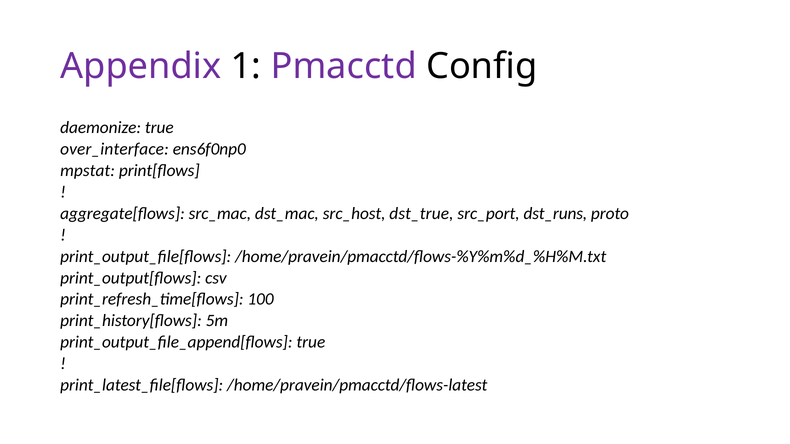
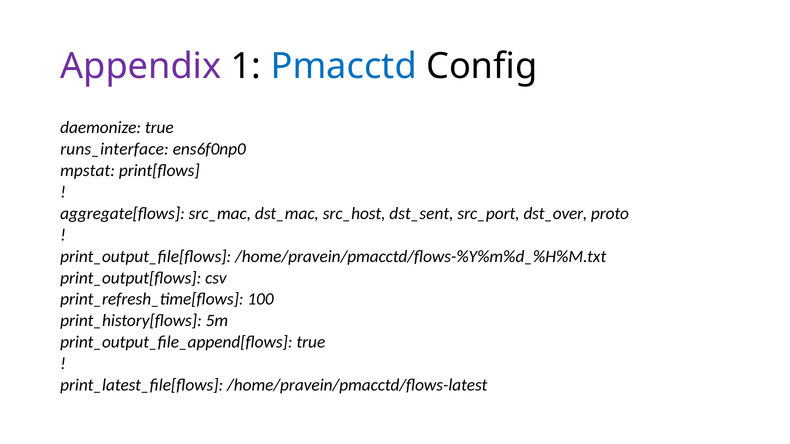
Pmacctd colour: purple -> blue (344, 66)
over_interface: over_interface -> runs_interface (114, 149)
dst_true: dst_true -> dst_sent (421, 214)
dst_runs: dst_runs -> dst_over (555, 214)
